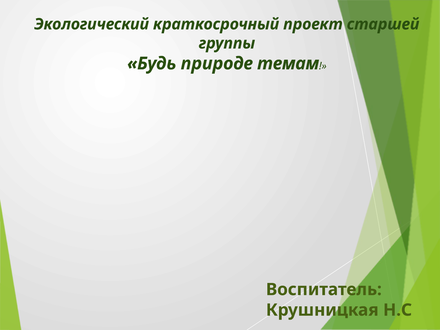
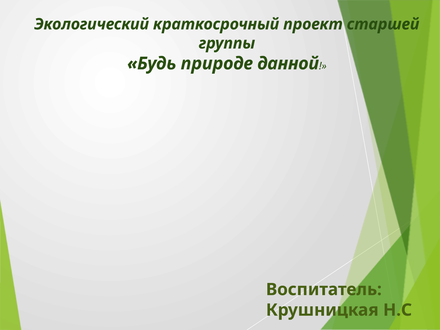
темам: темам -> данной (288, 64)
